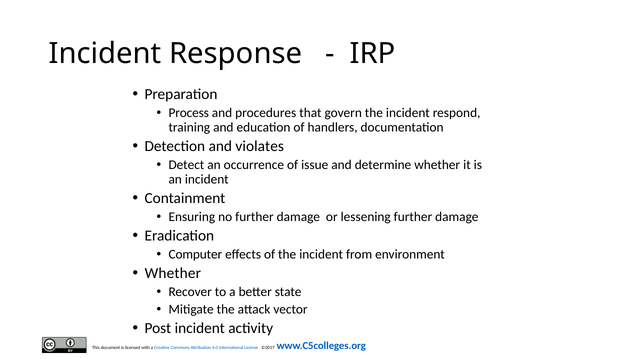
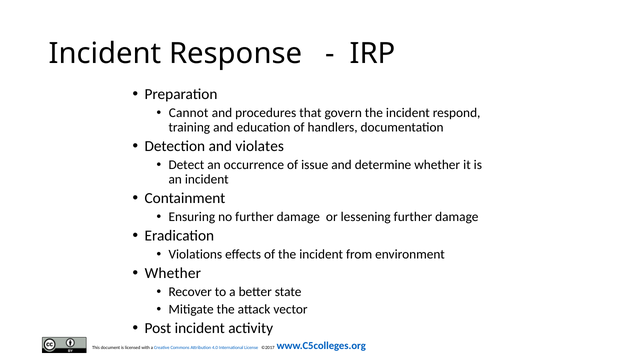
Process: Process -> Cannot (189, 113)
Computer: Computer -> Violations (195, 255)
